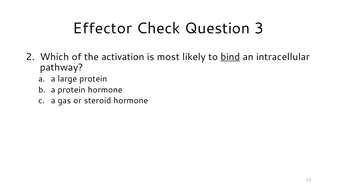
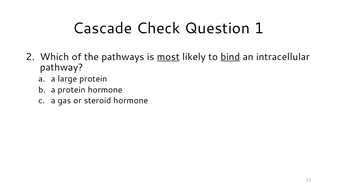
Effector: Effector -> Cascade (102, 28)
3: 3 -> 1 (259, 28)
activation: activation -> pathways (123, 57)
most underline: none -> present (168, 57)
